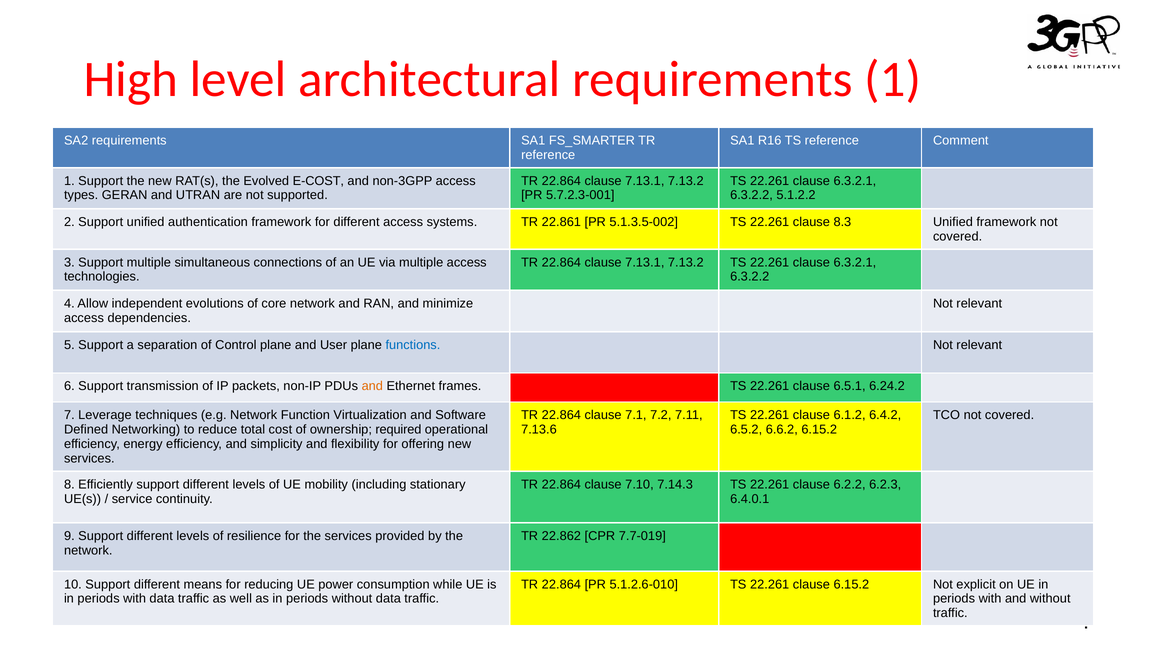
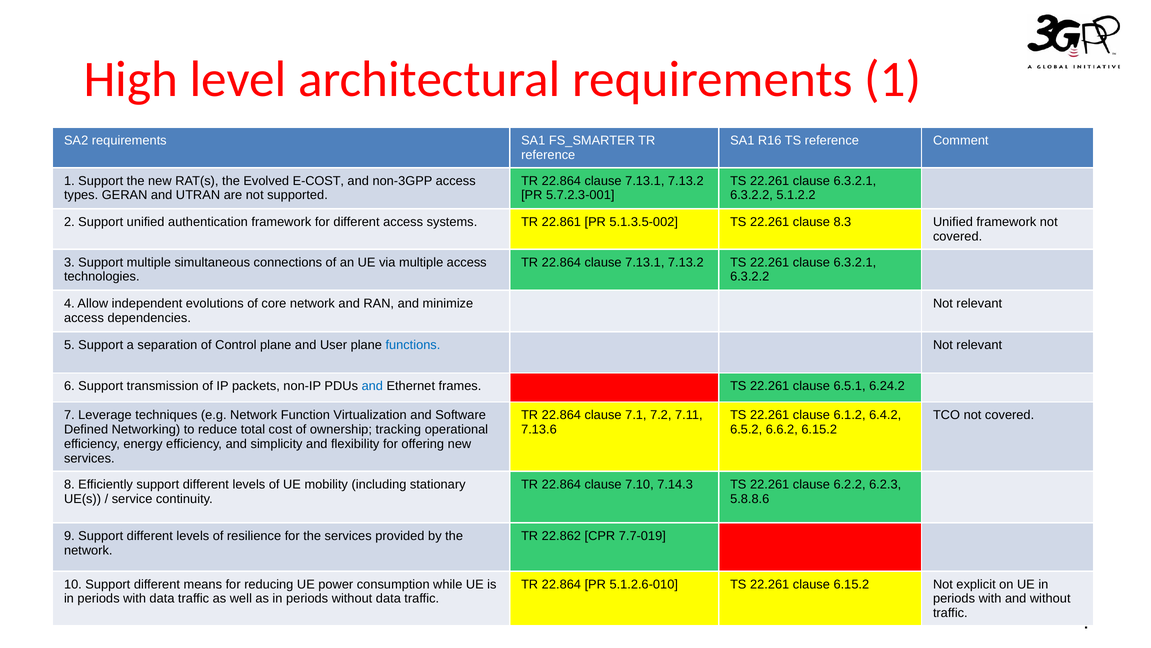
and colour: orange -> blue (372, 386)
required: required -> tracking (398, 429)
6.4.0.1: 6.4.0.1 -> 5.8.8.6 (750, 498)
